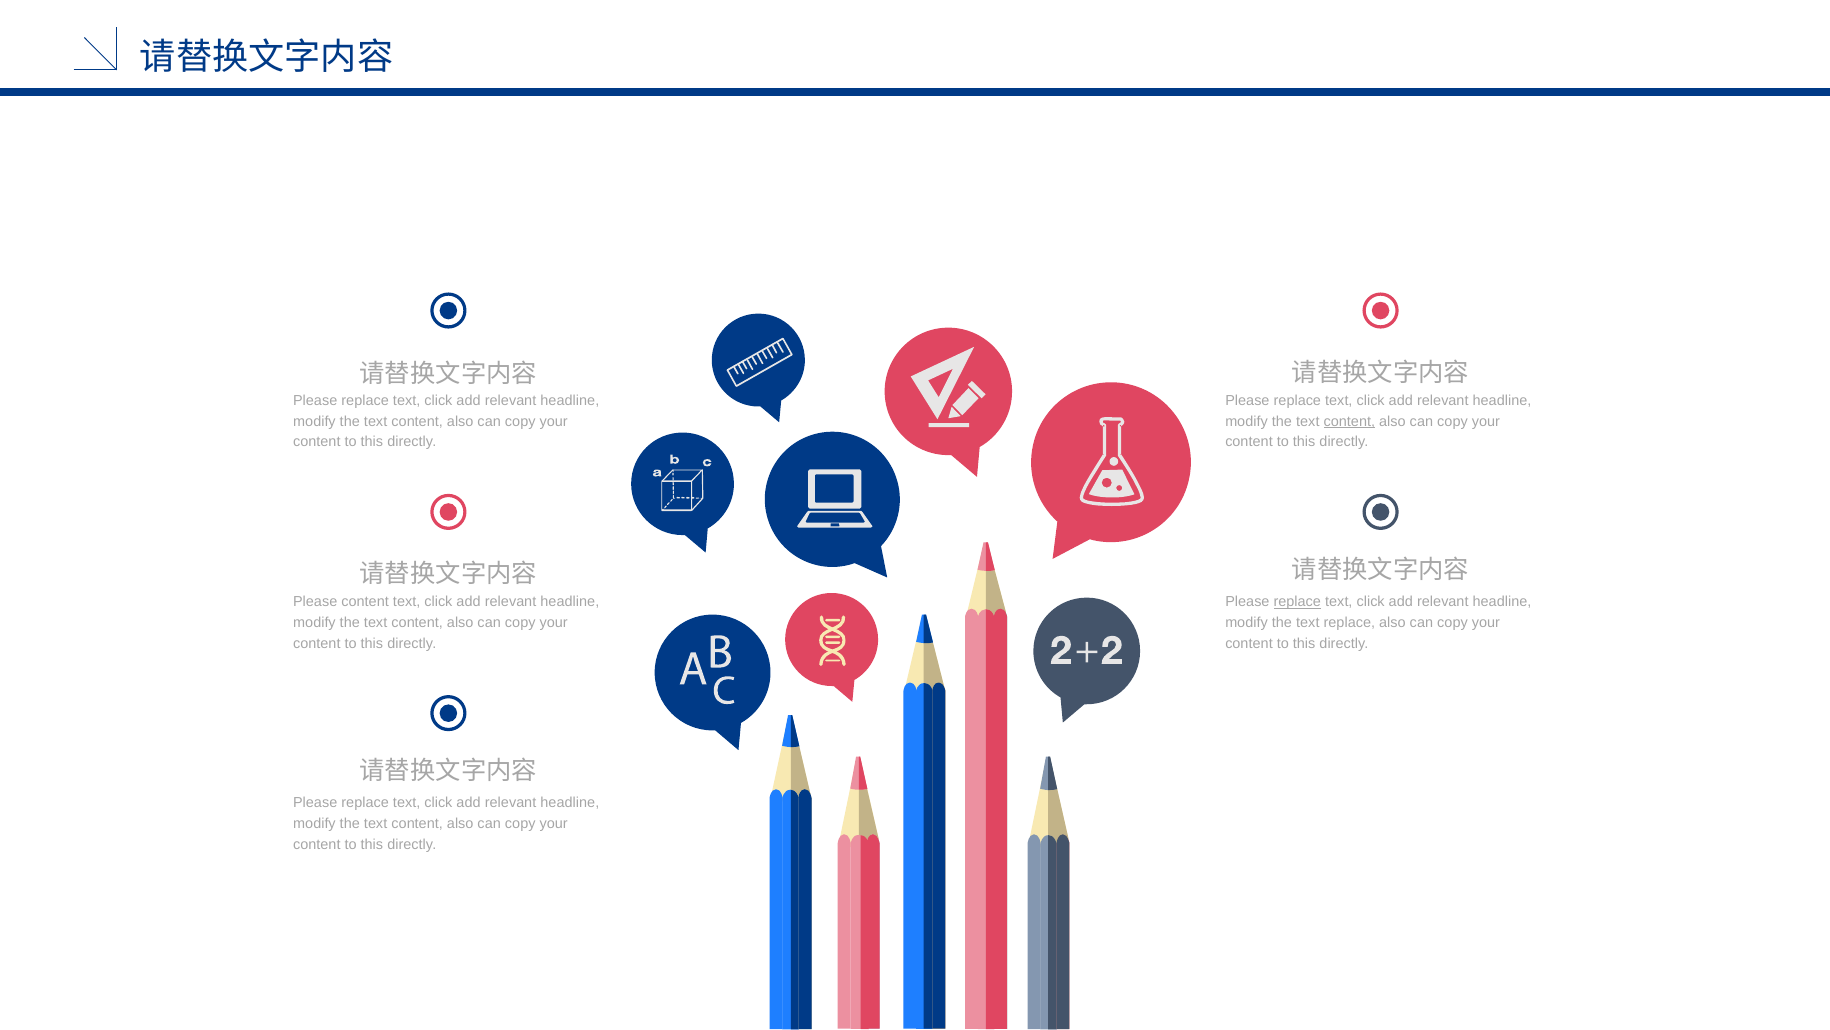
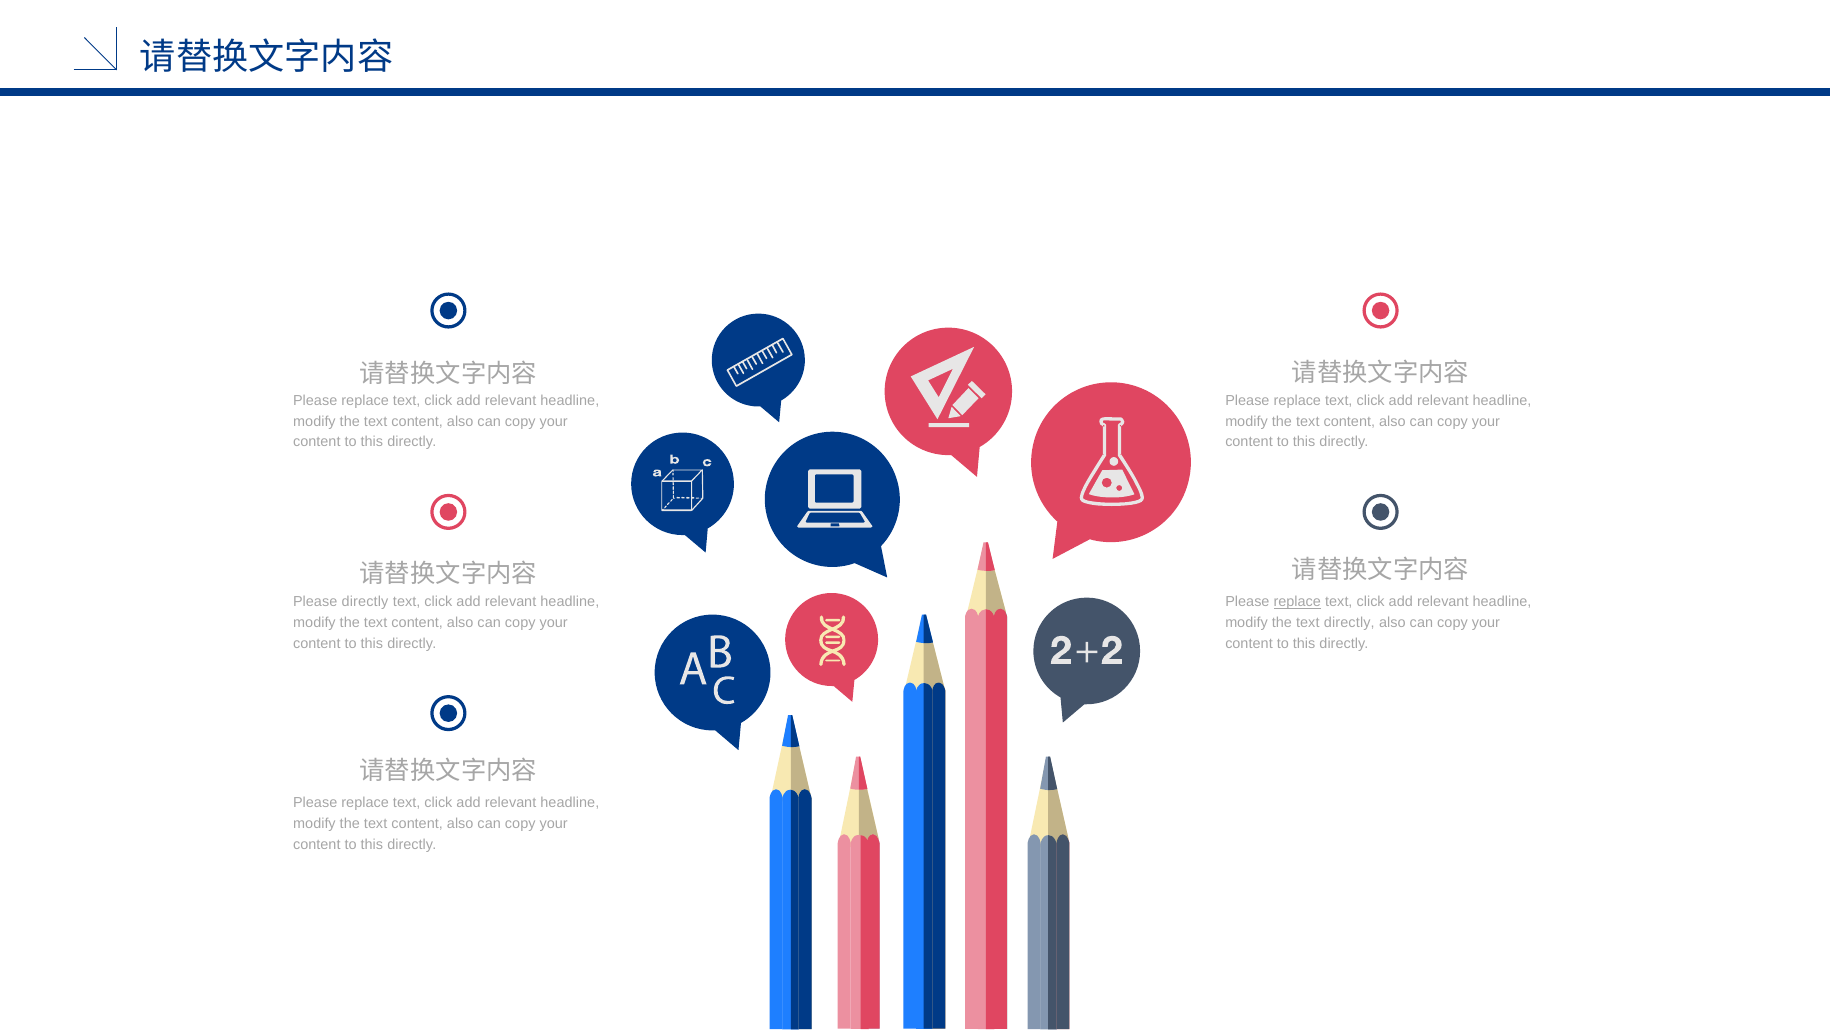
content underline: present -> none (1349, 421)
Please content: content -> directly (365, 602)
text replace: replace -> directly (1349, 622)
